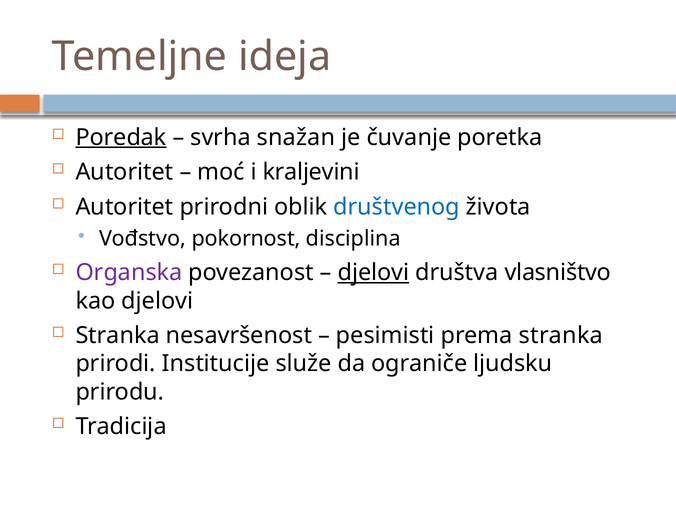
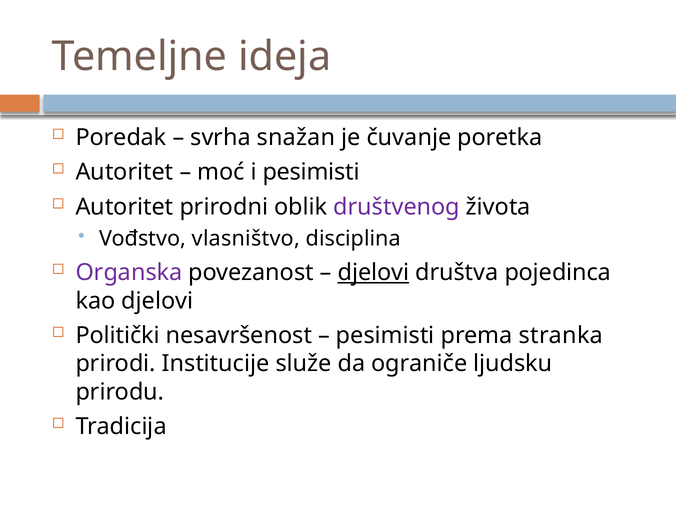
Poredak underline: present -> none (121, 137)
i kraljevini: kraljevini -> pesimisti (311, 172)
društvenog colour: blue -> purple (397, 207)
pokornost: pokornost -> vlasništvo (246, 239)
vlasništvo: vlasništvo -> pojedinca (558, 273)
Stranka: Stranka -> Politički (118, 335)
